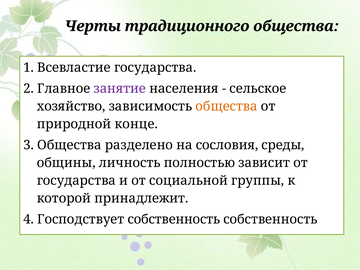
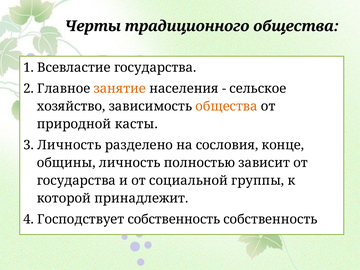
занятие colour: purple -> orange (120, 89)
конце: конце -> касты (136, 124)
3 Общества: Общества -> Личность (69, 145)
среды: среды -> конце (283, 145)
